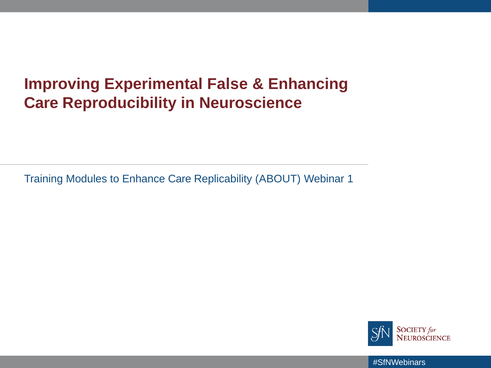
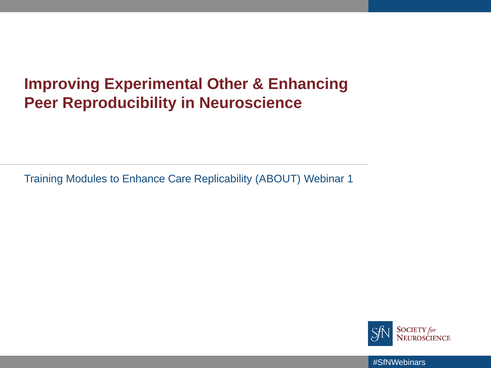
False: False -> Other (228, 84)
Care: Care -> Peer (41, 103)
